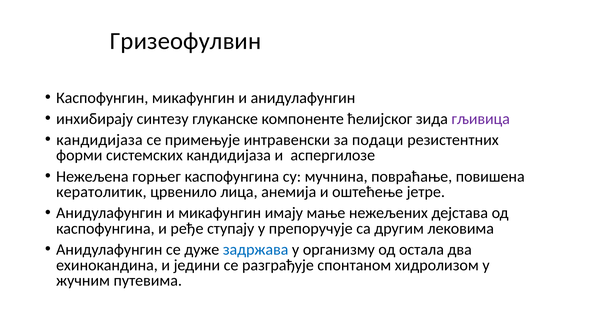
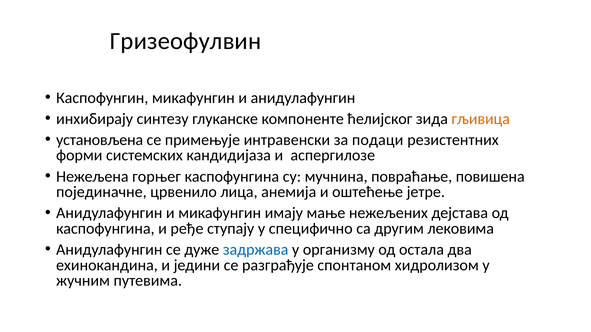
гљивица colour: purple -> orange (481, 119)
кандидијаза: кандидијаза -> установљена (100, 140)
кератолитик: кератолитик -> појединачне (101, 192)
препоручује: препоручује -> специфично (311, 229)
